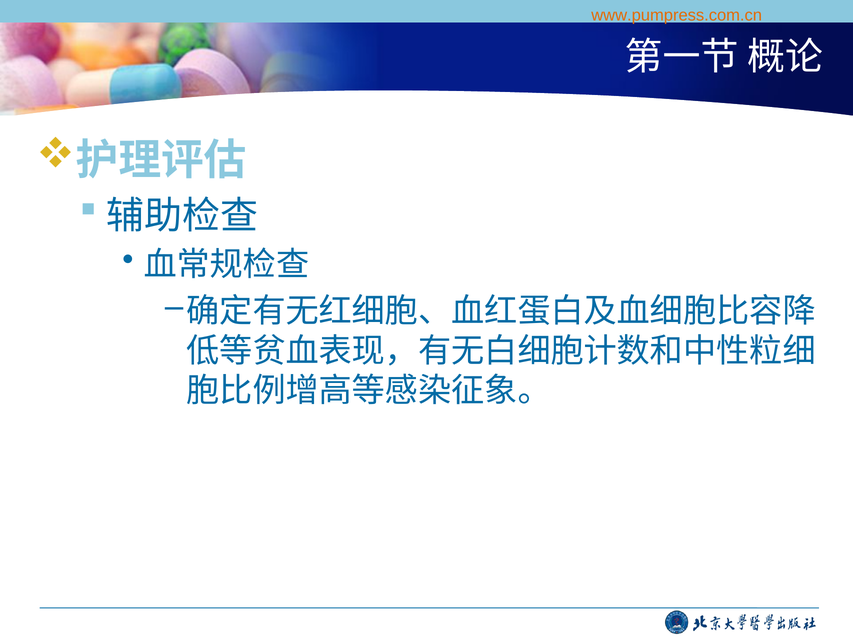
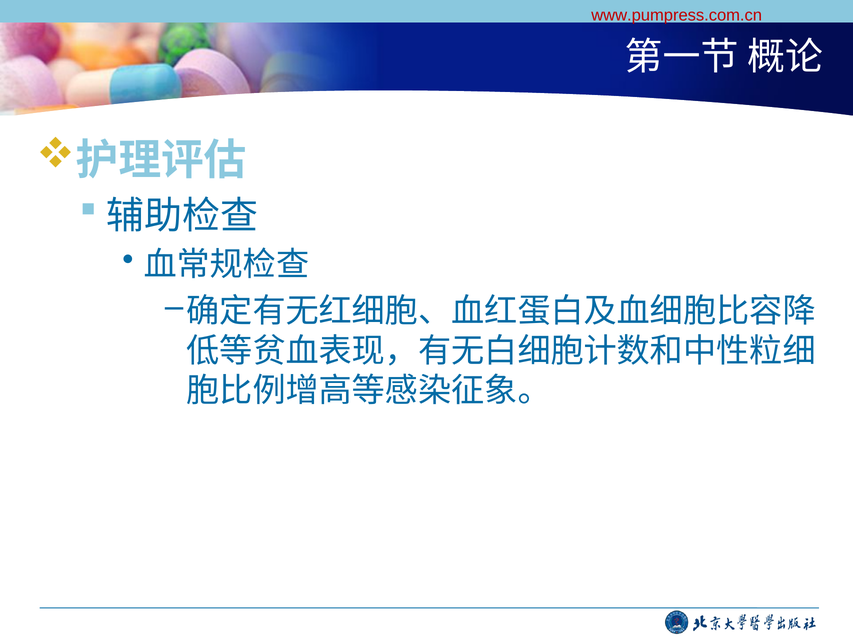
www.pumpress.com.cn colour: orange -> red (677, 15)
